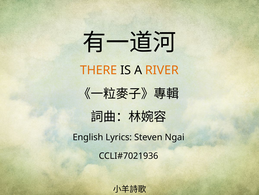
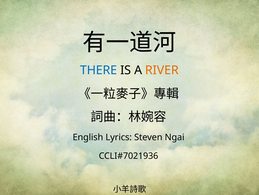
THERE colour: orange -> blue (99, 70)
